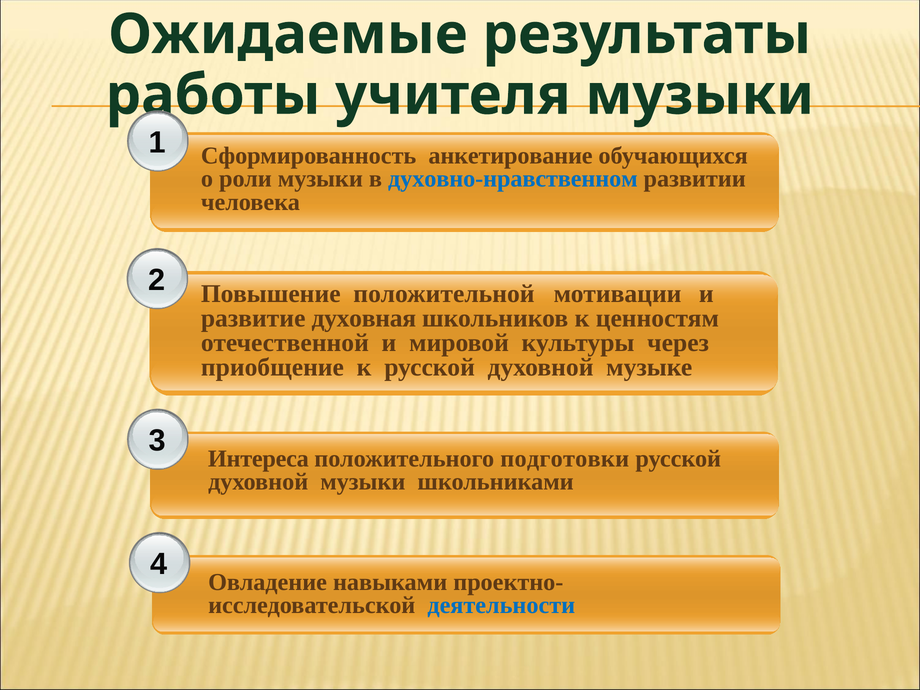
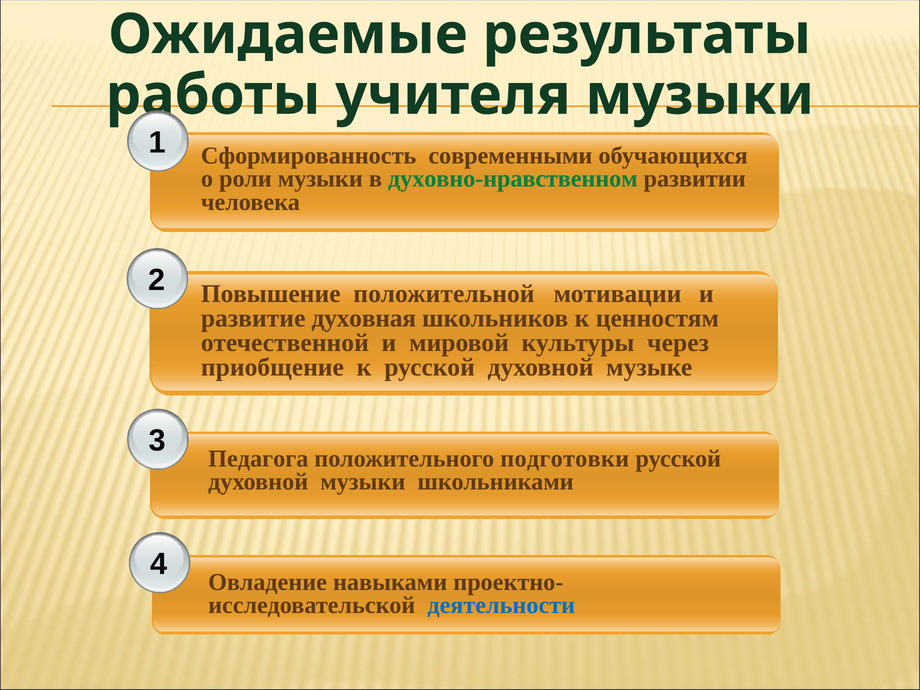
анкетирование: анкетирование -> современными (510, 156)
духовно-нравственном colour: blue -> green (513, 179)
Интереса: Интереса -> Педагога (258, 459)
